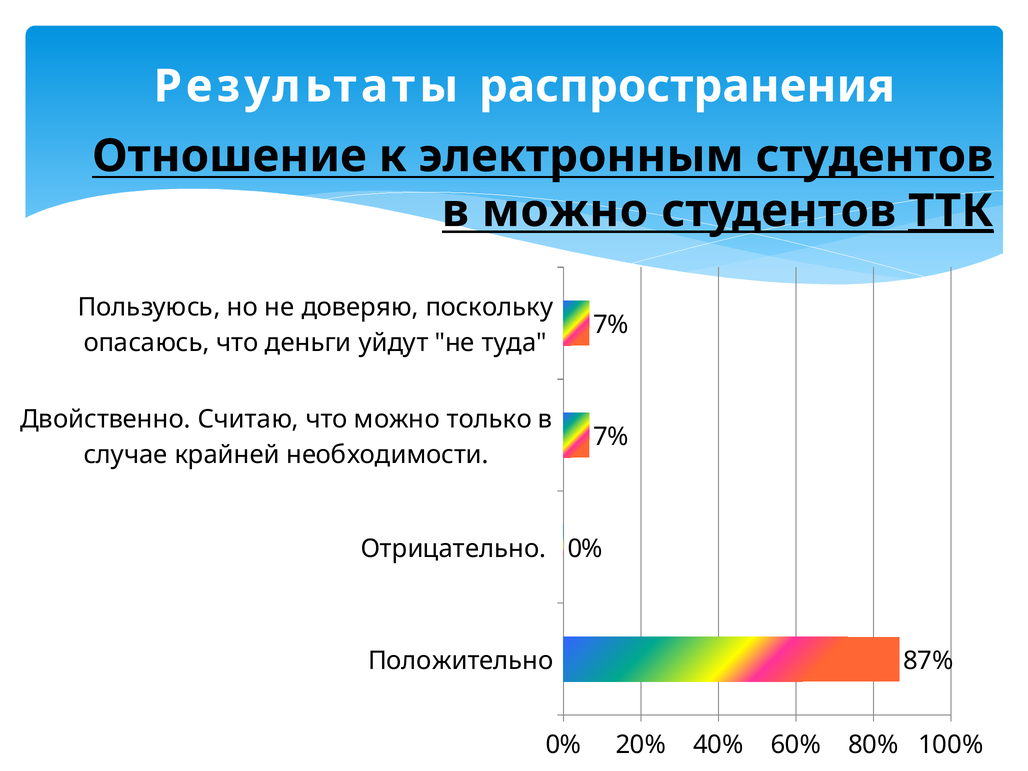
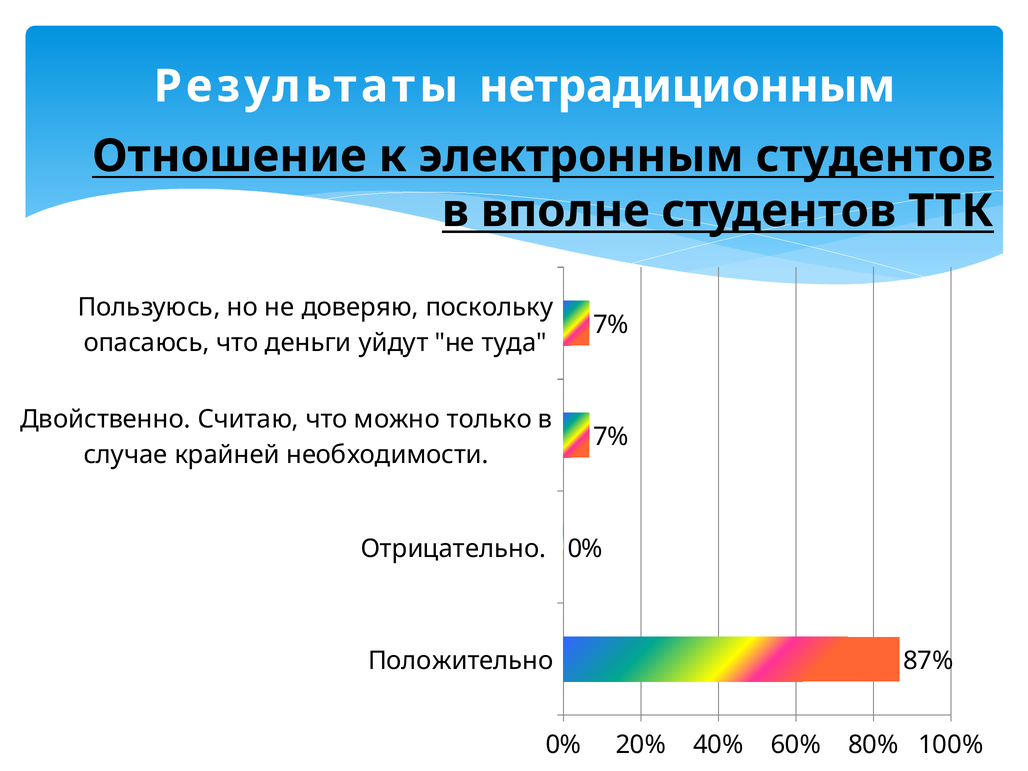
распространения: распространения -> нетрадиционным (687, 86)
в можно: можно -> вполне (565, 211)
ТТК underline: present -> none (951, 211)
